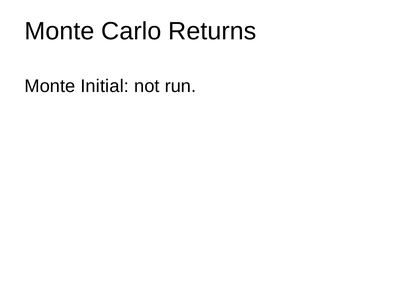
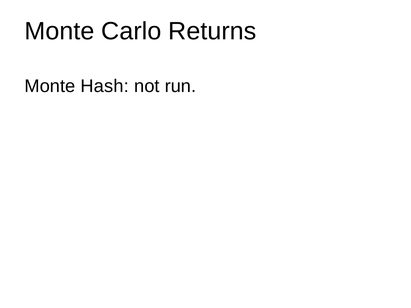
Initial: Initial -> Hash (105, 86)
